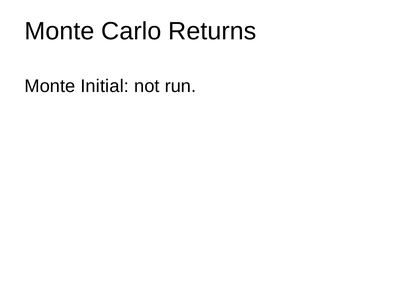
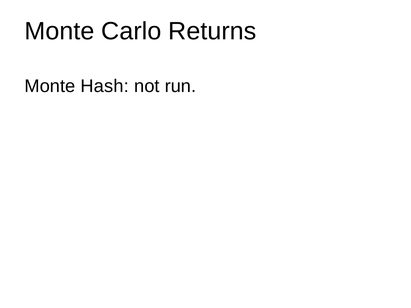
Initial: Initial -> Hash (105, 86)
